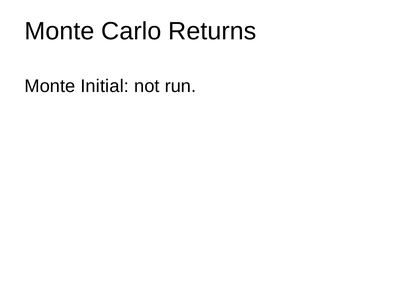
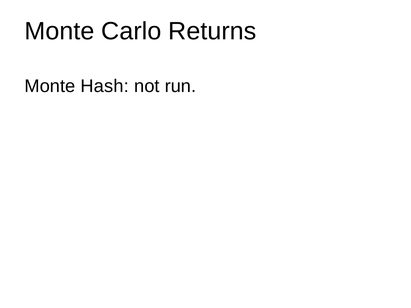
Initial: Initial -> Hash (105, 86)
